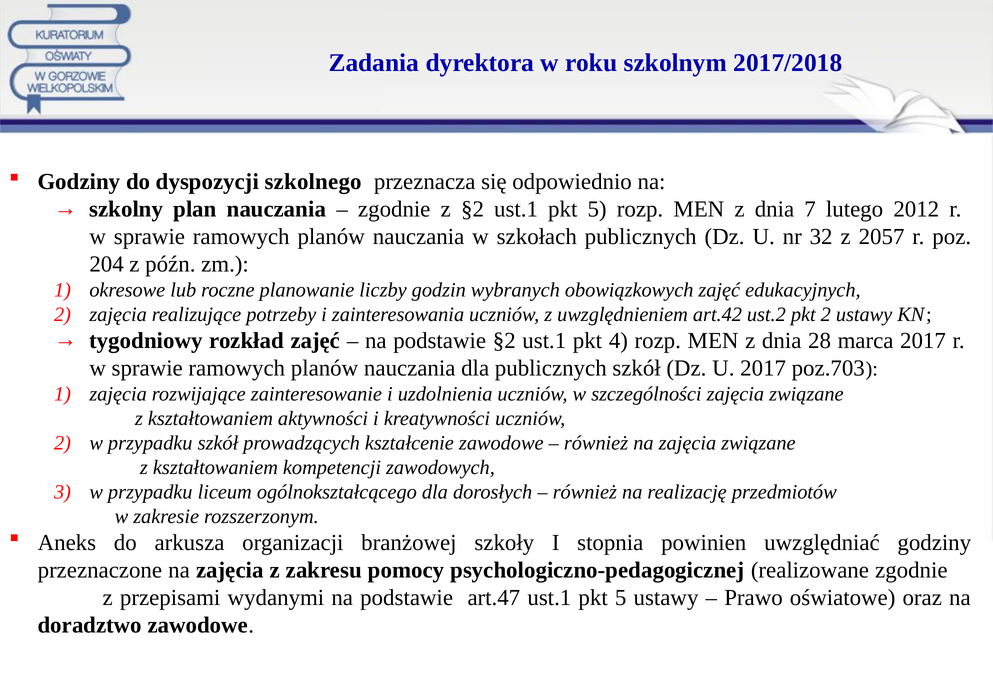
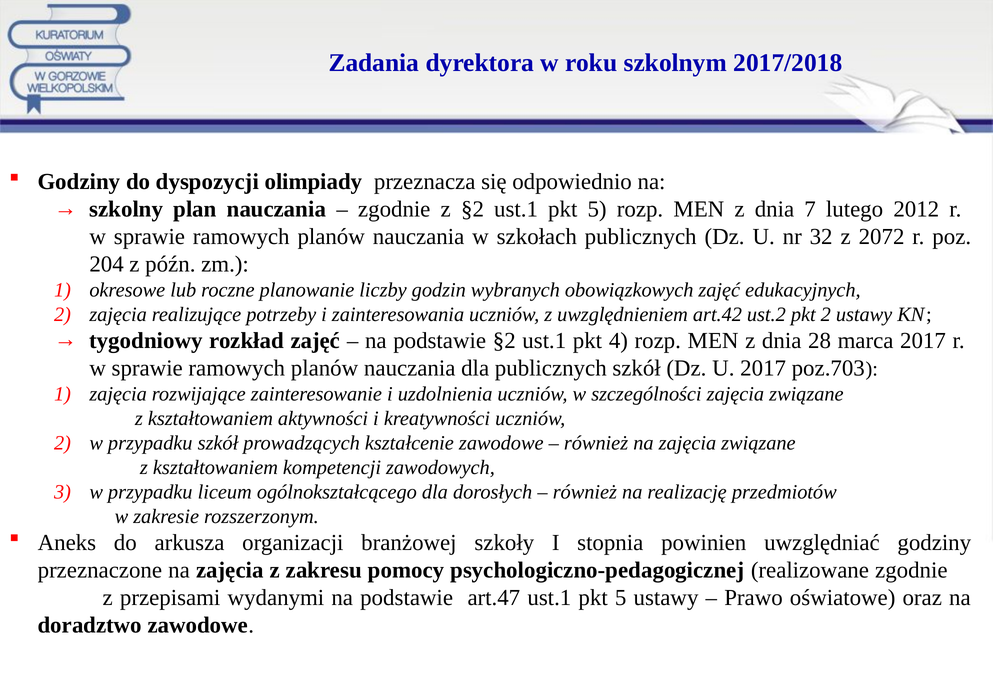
szkolnego: szkolnego -> olimpiady (313, 182)
2057: 2057 -> 2072 (882, 237)
